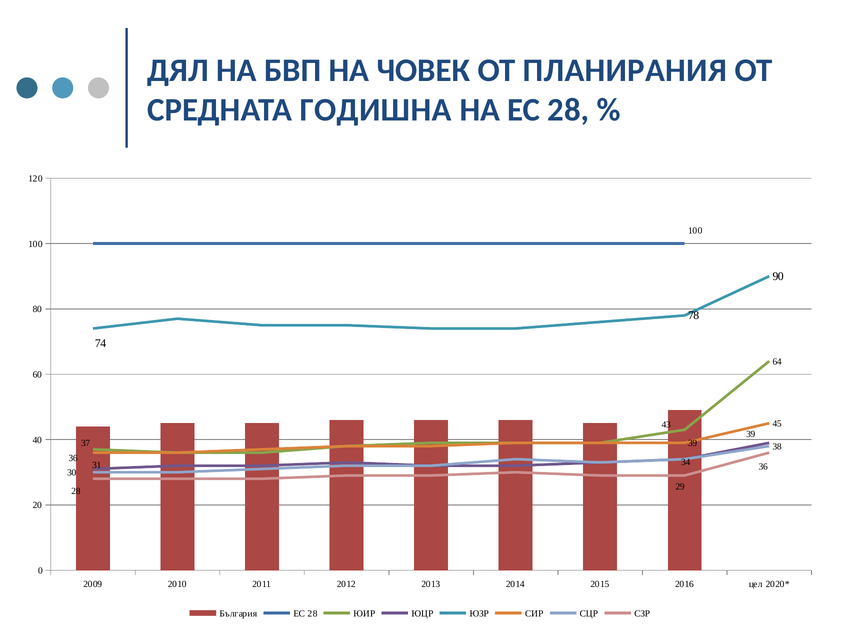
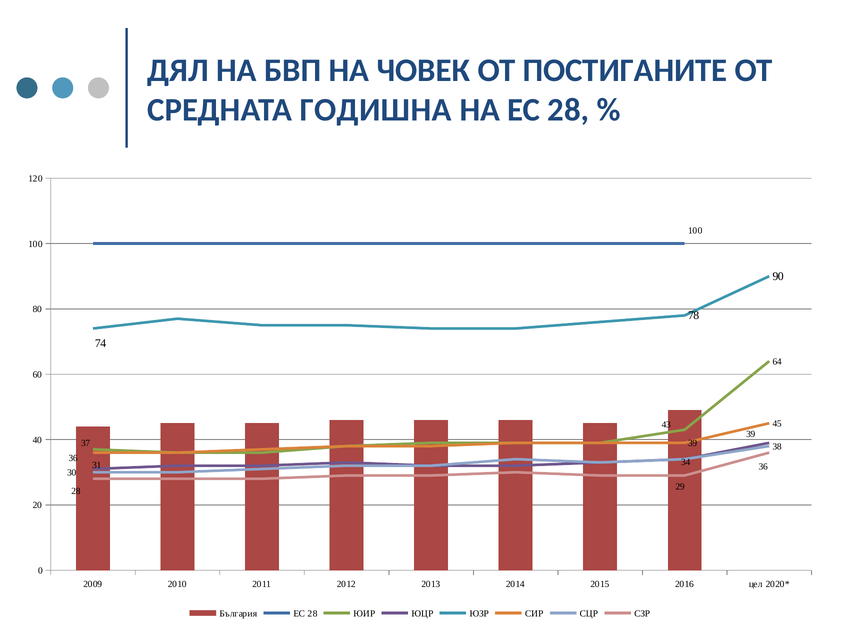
ПЛАНИРАНИЯ: ПЛАНИРАНИЯ -> ПОСТИГАНИТЕ (625, 71)
